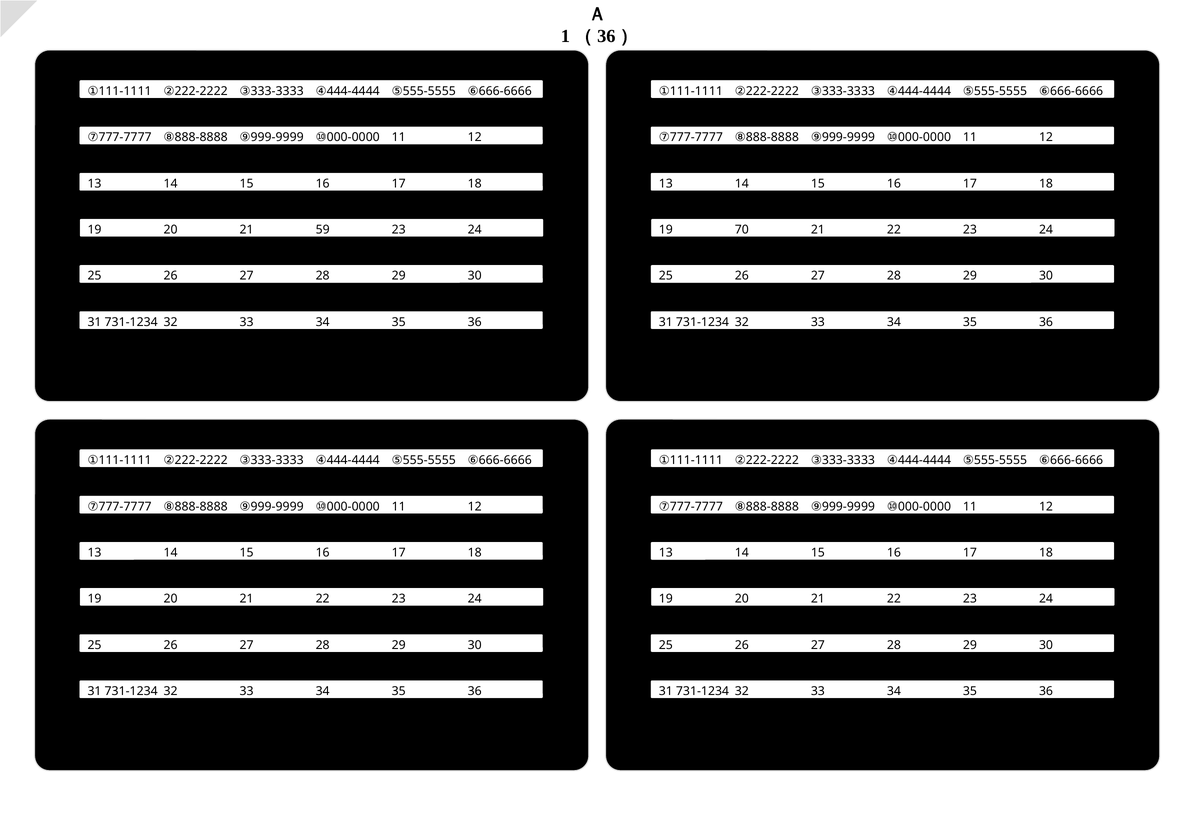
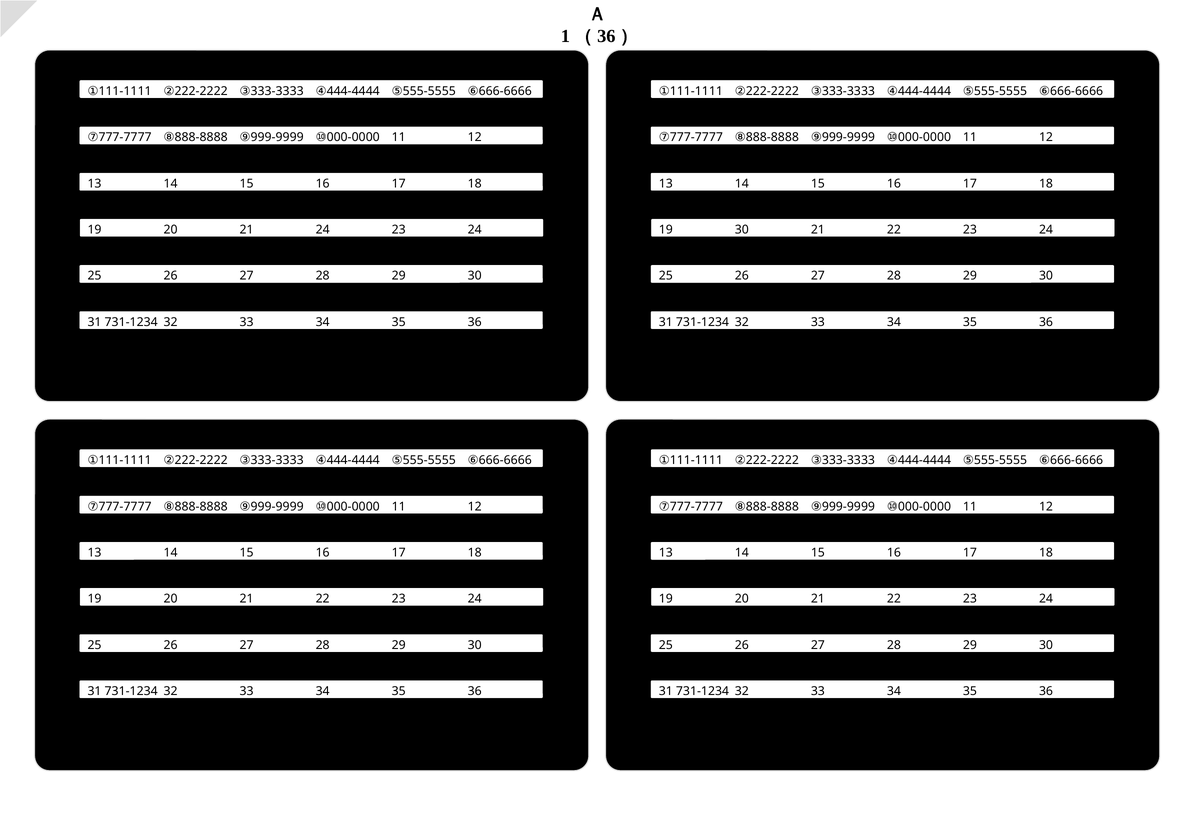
21 59: 59 -> 24 (323, 230)
19 70: 70 -> 30 (742, 230)
